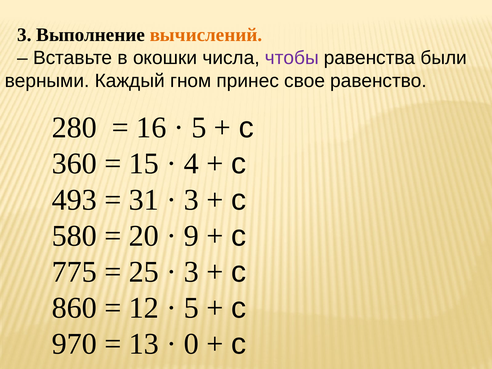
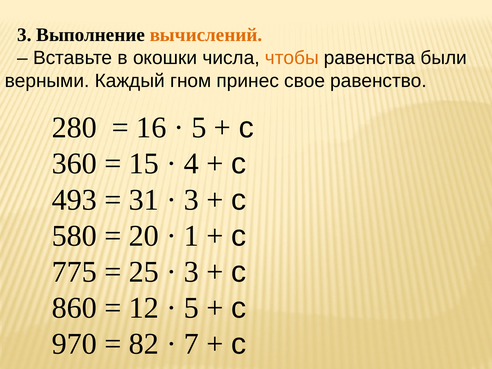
чтобы colour: purple -> orange (292, 58)
9: 9 -> 1 (191, 236)
13: 13 -> 82 (144, 344)
0: 0 -> 7 (191, 344)
